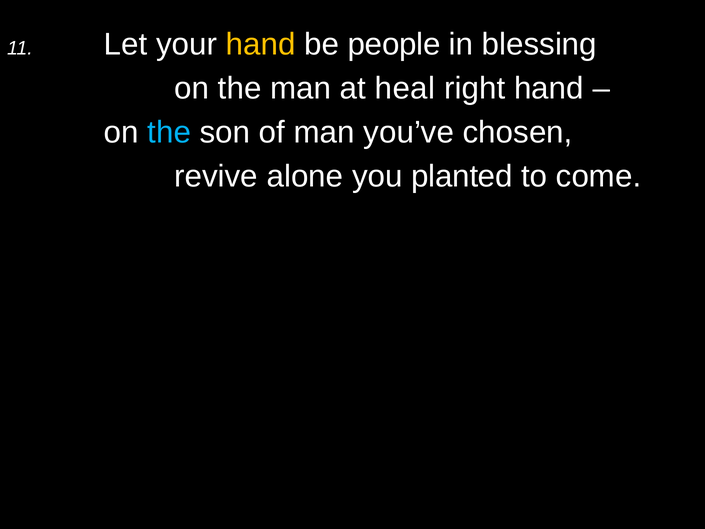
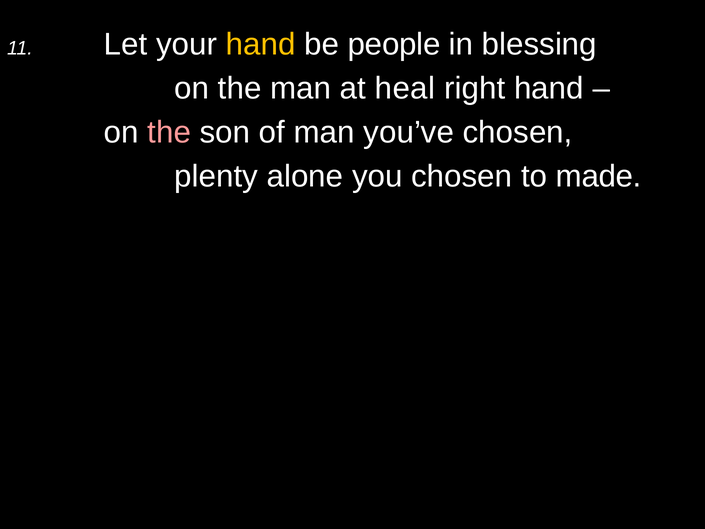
the colour: light blue -> pink (169, 132)
revive: revive -> plenty (216, 176)
you planted: planted -> chosen (462, 176)
come: come -> made (599, 176)
